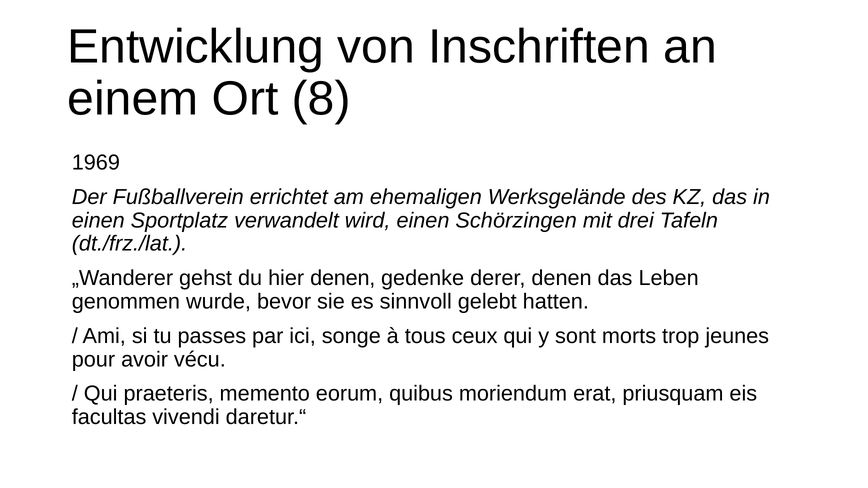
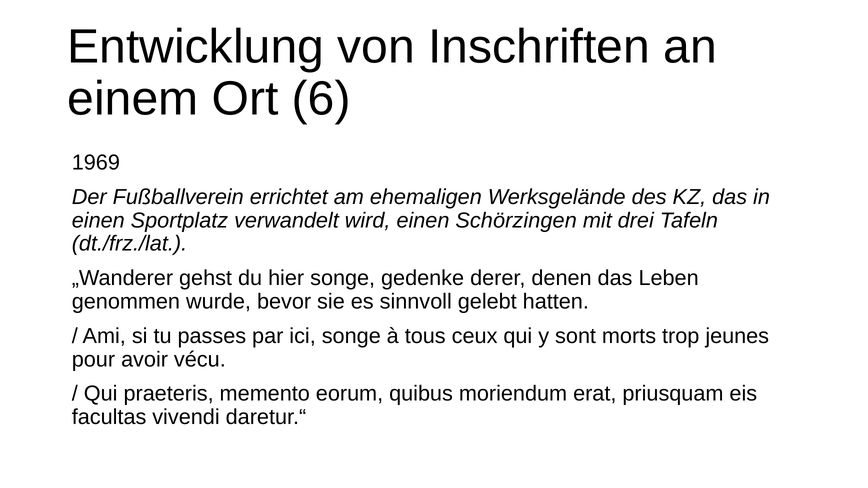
8: 8 -> 6 (321, 99)
hier denen: denen -> songe (343, 278)
